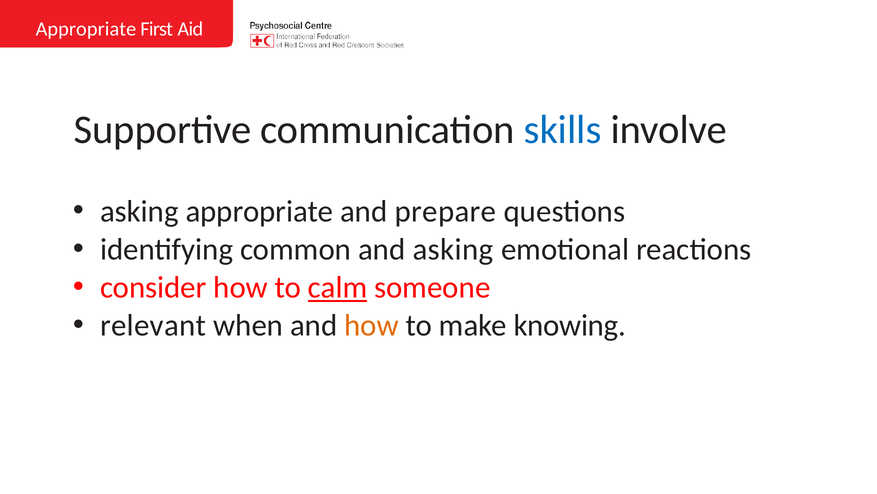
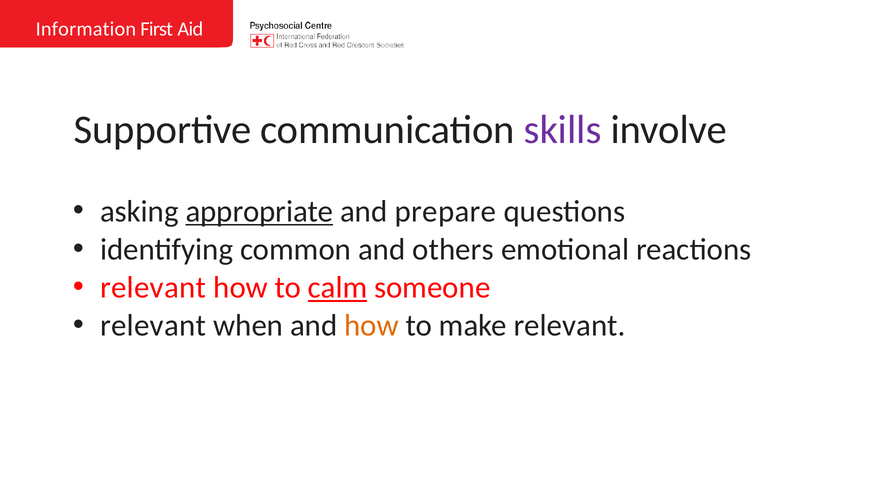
Appropriate: Appropriate -> Information (86, 29)
skills colour: blue -> purple (563, 130)
appropriate underline: none -> present (259, 211)
and asking: asking -> others (453, 249)
consider: consider -> relevant (153, 287)
make knowing: knowing -> relevant (570, 326)
